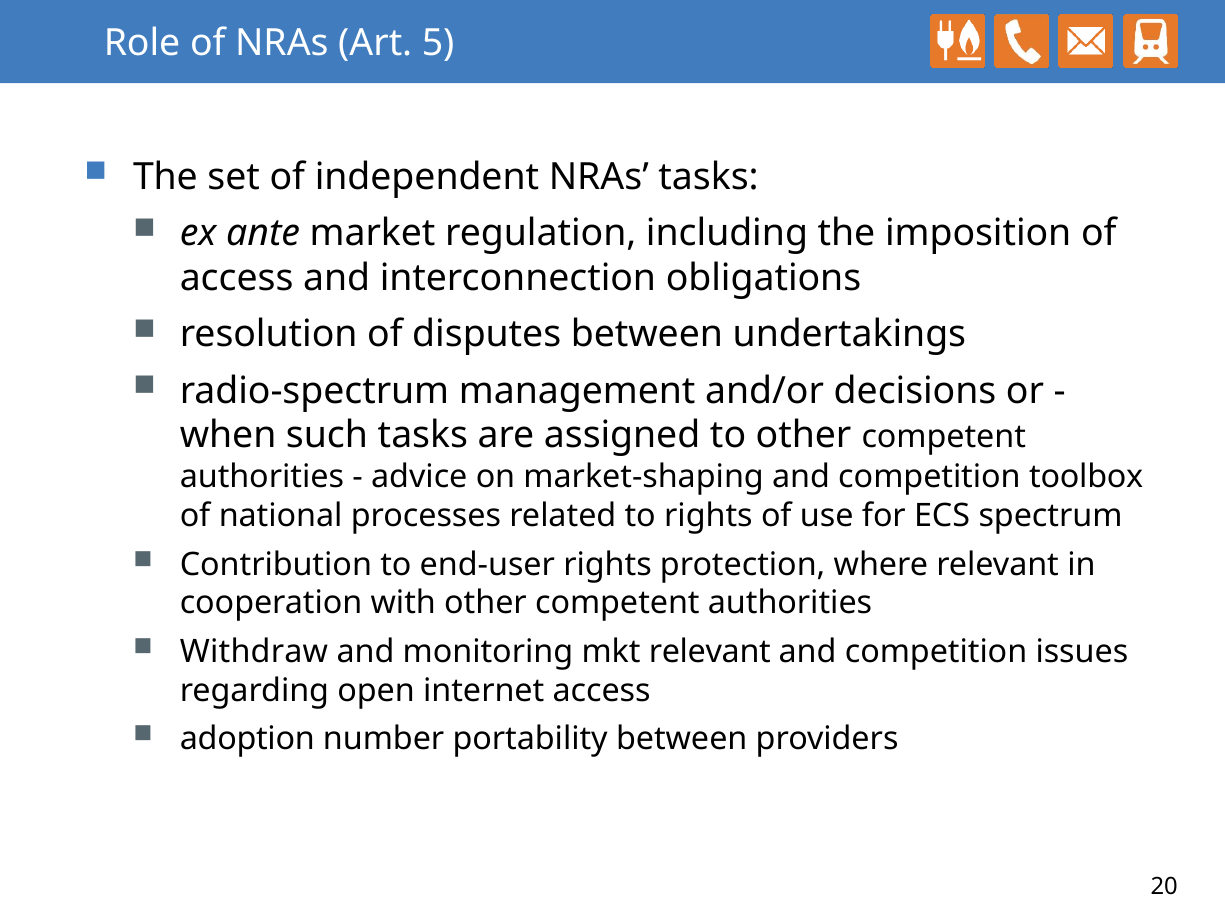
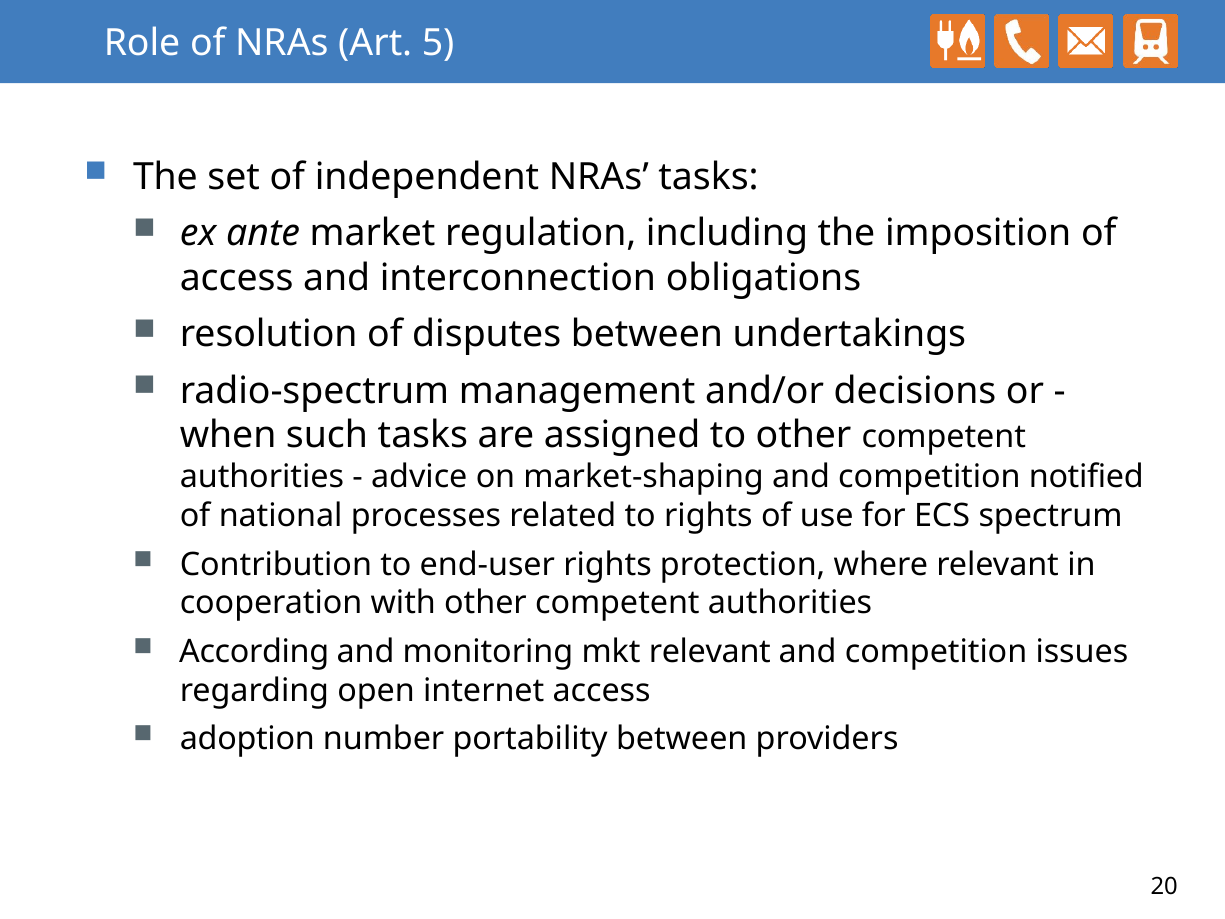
toolbox: toolbox -> notified (1086, 477)
Withdraw: Withdraw -> According (254, 651)
